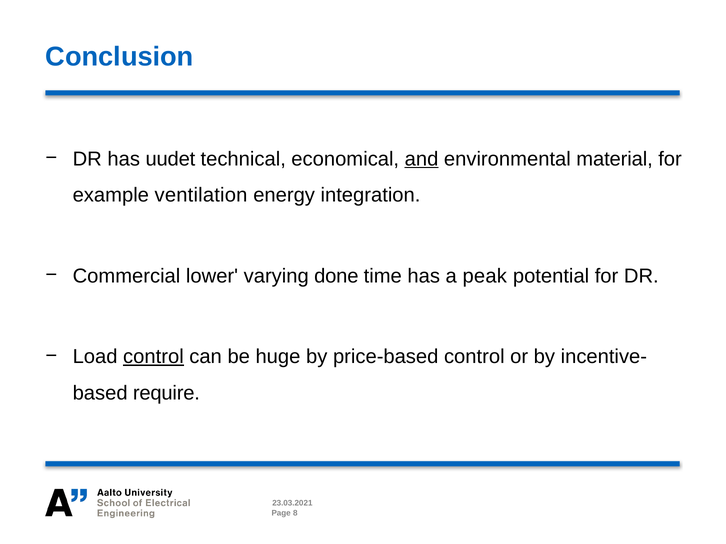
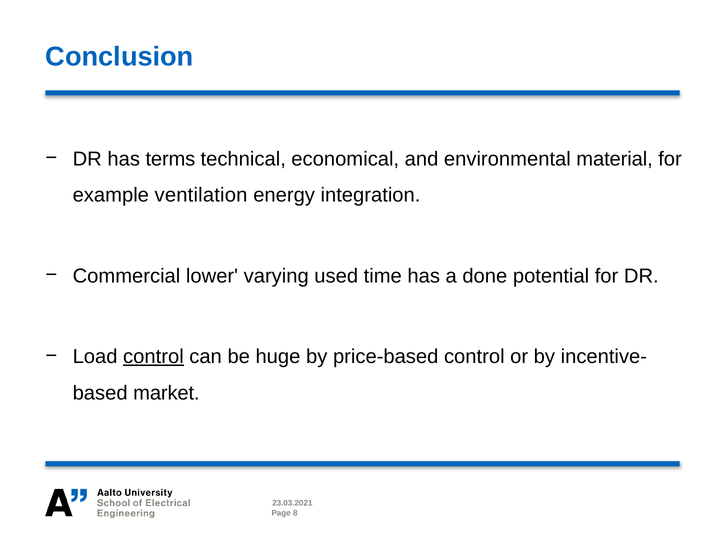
uudet: uudet -> terms (170, 159)
and underline: present -> none (422, 159)
done: done -> used (336, 276)
peak: peak -> done (485, 276)
require: require -> market (166, 393)
